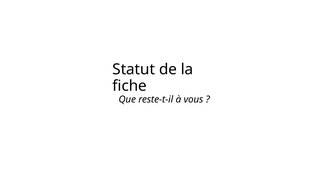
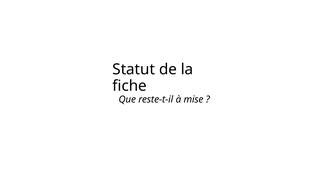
vous: vous -> mise (193, 99)
